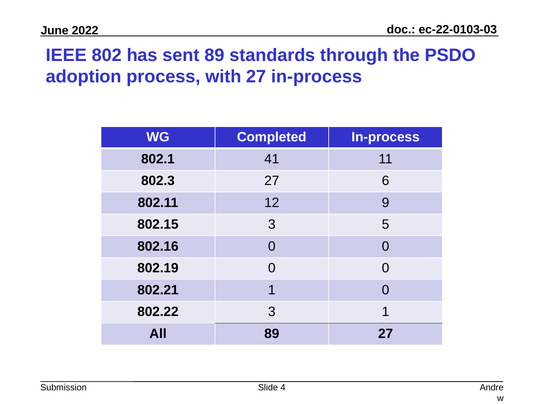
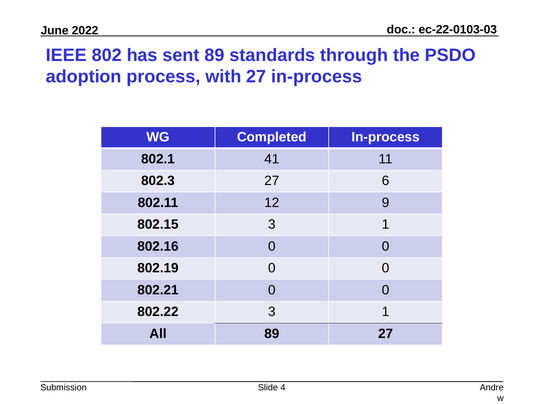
802.15 3 5: 5 -> 1 (386, 225)
802.21 1: 1 -> 0 (272, 290)
